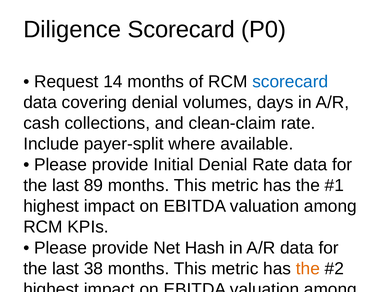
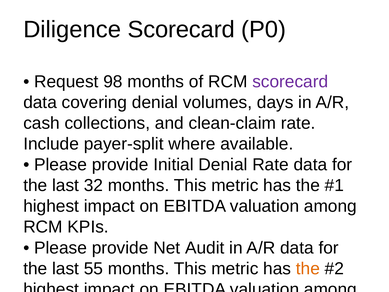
14: 14 -> 98 (113, 82)
scorecard colour: blue -> purple (290, 82)
89: 89 -> 32 (93, 185)
Hash: Hash -> Audit (205, 248)
38: 38 -> 55 (93, 268)
